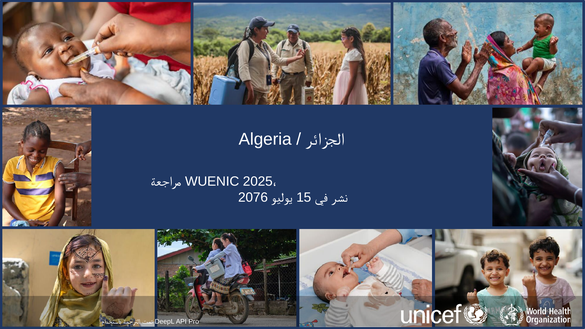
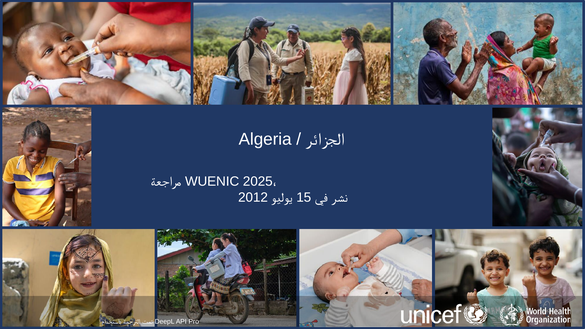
2076: 2076 -> 2012 (253, 198)
